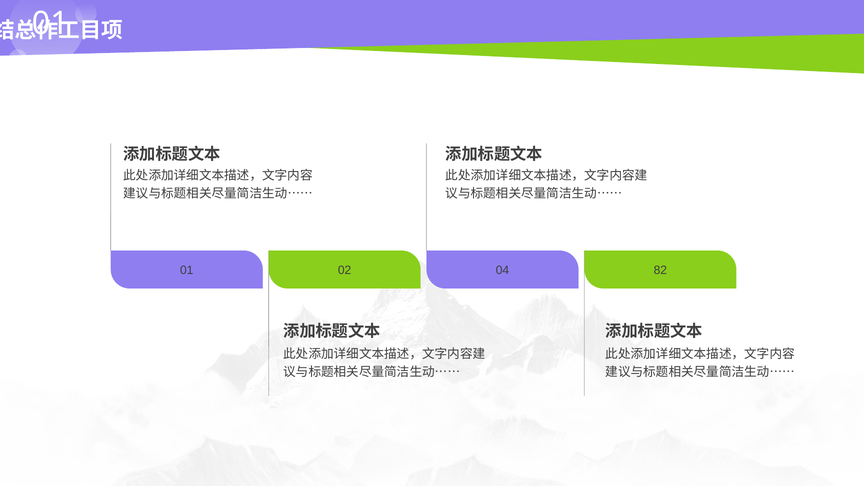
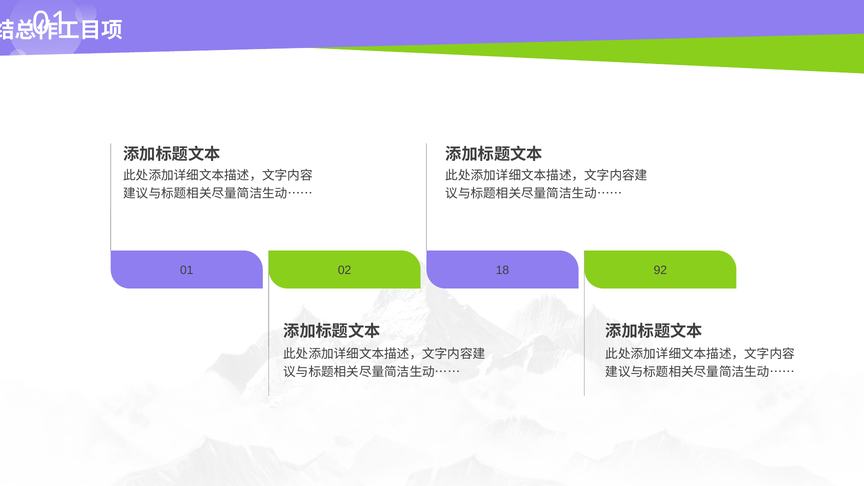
04: 04 -> 18 (502, 270)
82: 82 -> 92 (660, 270)
